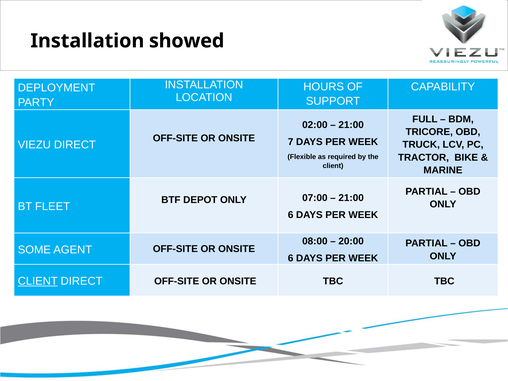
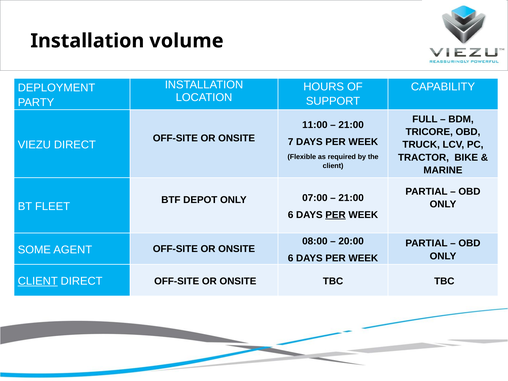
showed: showed -> volume (186, 41)
02:00: 02:00 -> 11:00 (315, 125)
PER underline: none -> present (336, 215)
